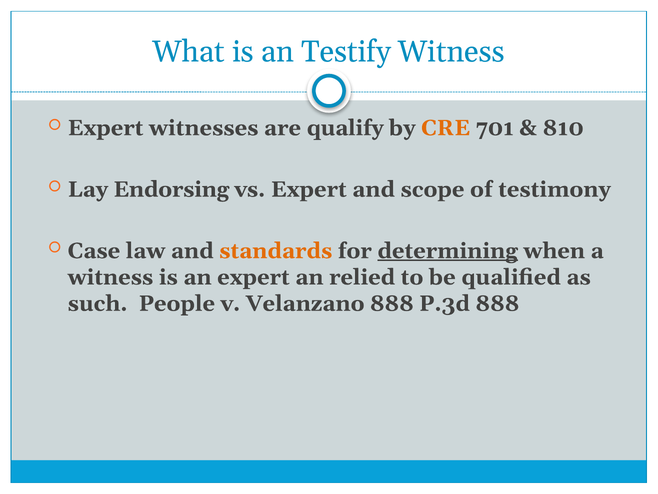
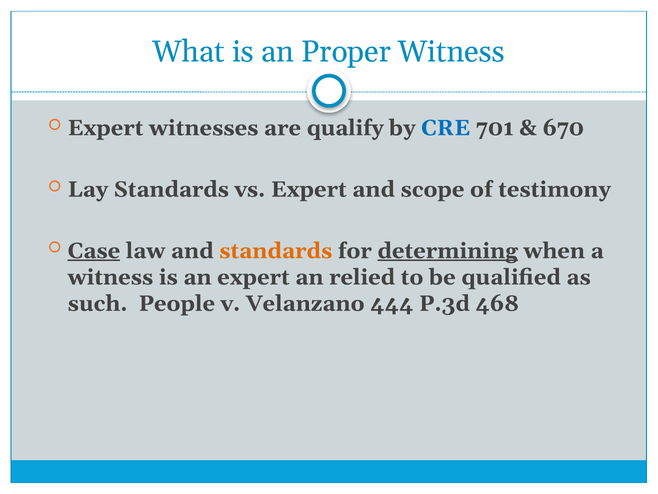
Testify: Testify -> Proper (346, 52)
CRE colour: orange -> blue (446, 128)
810: 810 -> 670 (563, 128)
Lay Endorsing: Endorsing -> Standards (171, 189)
Case underline: none -> present (94, 251)
Velanzano 888: 888 -> 444 (392, 303)
P.3d 888: 888 -> 468 (497, 303)
